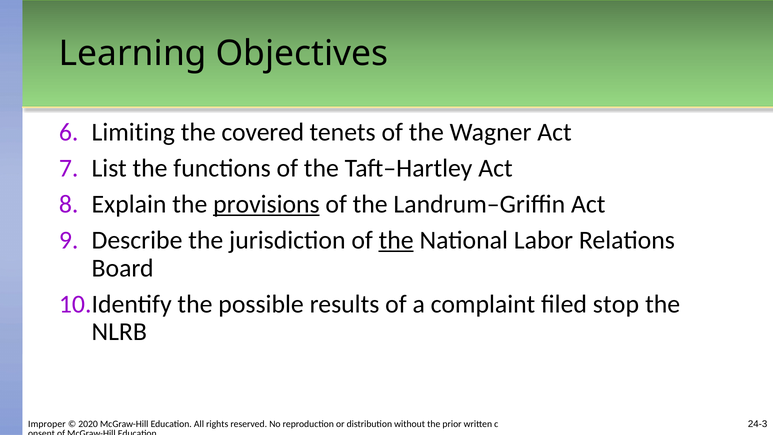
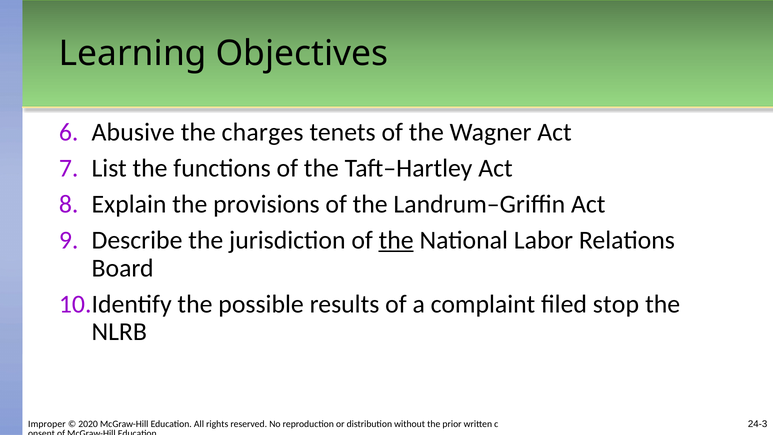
Limiting: Limiting -> Abusive (133, 132)
covered: covered -> charges (263, 132)
provisions underline: present -> none (266, 204)
